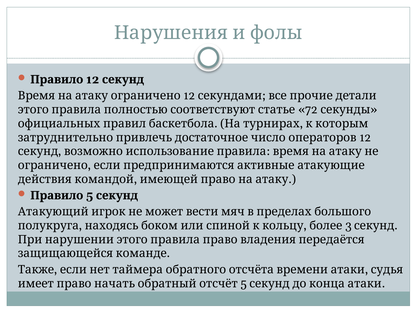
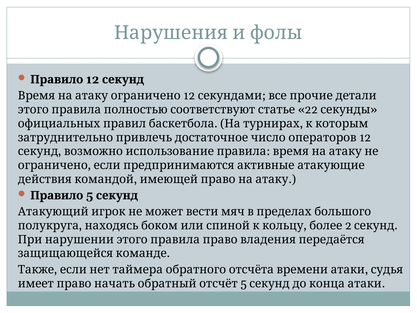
72: 72 -> 22 (308, 110)
3: 3 -> 2 (348, 225)
